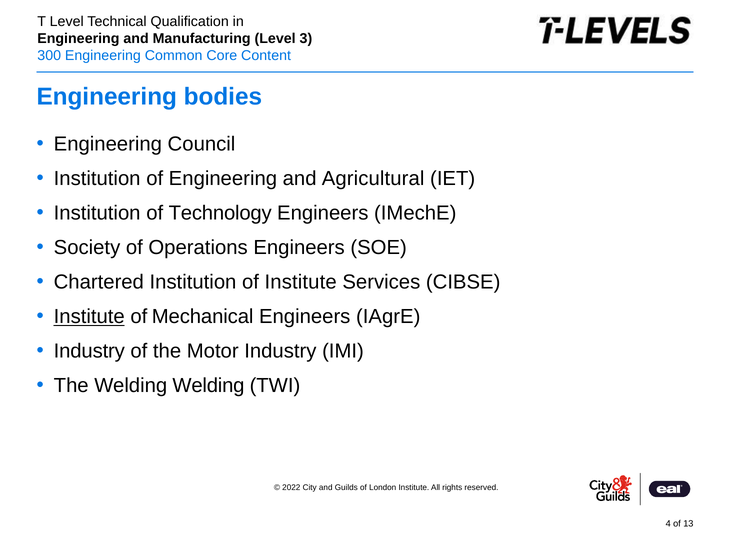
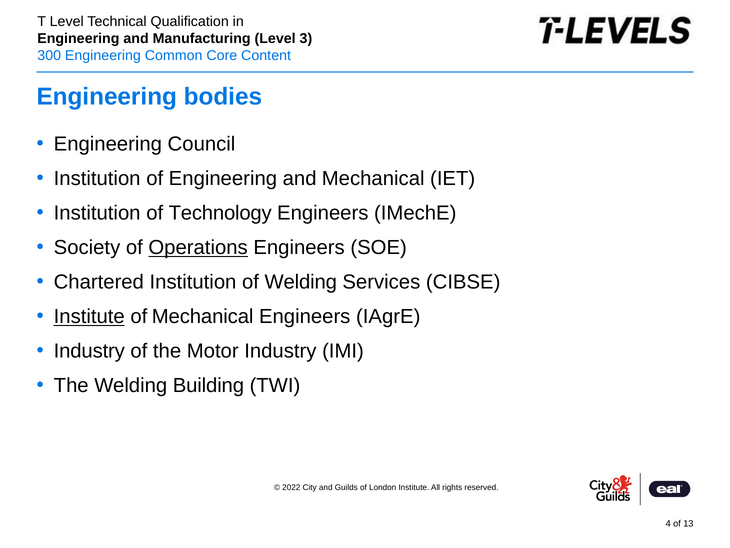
and Agricultural: Agricultural -> Mechanical (373, 179)
Operations underline: none -> present (198, 247)
of Institute: Institute -> Welding (301, 282)
Welding Welding: Welding -> Building (208, 385)
